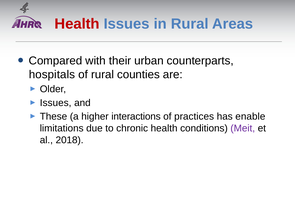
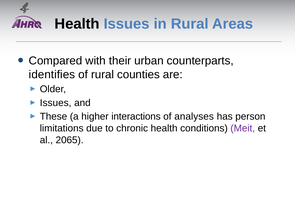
Health colour: red -> black (77, 24)
hospitals: hospitals -> identifies (52, 75)
practices: practices -> analyses (194, 117)
enable: enable -> person (250, 117)
2018: 2018 -> 2065 (70, 140)
